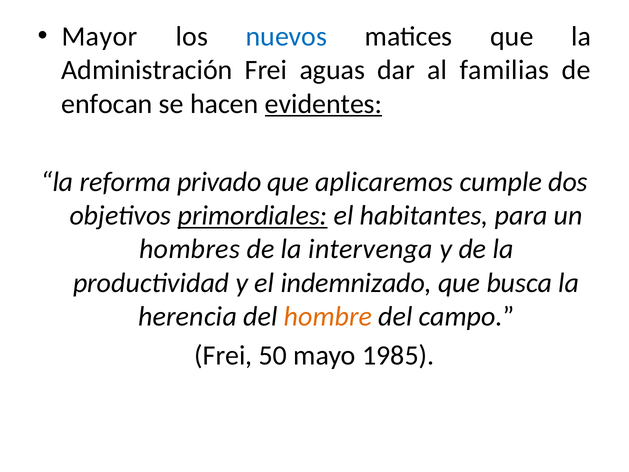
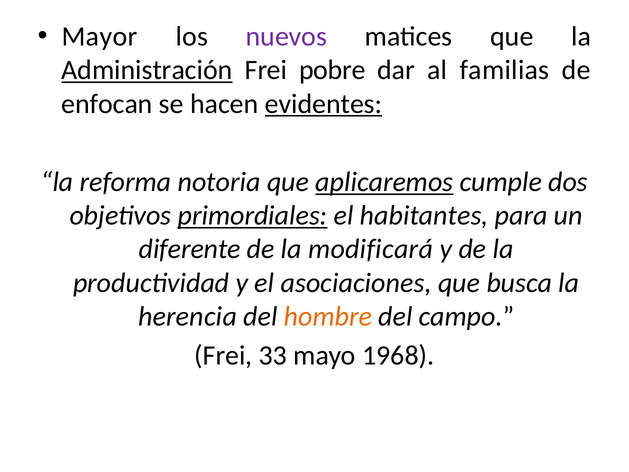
nuevos colour: blue -> purple (286, 37)
Administración underline: none -> present (147, 70)
aguas: aguas -> pobre (332, 70)
privado: privado -> notoria (219, 182)
aplicaremos underline: none -> present (384, 182)
hombres: hombres -> diferente (190, 249)
intervenga: intervenga -> modificará (371, 249)
indemnizado: indemnizado -> asociaciones (356, 283)
50: 50 -> 33 (273, 355)
1985: 1985 -> 1968 (398, 355)
